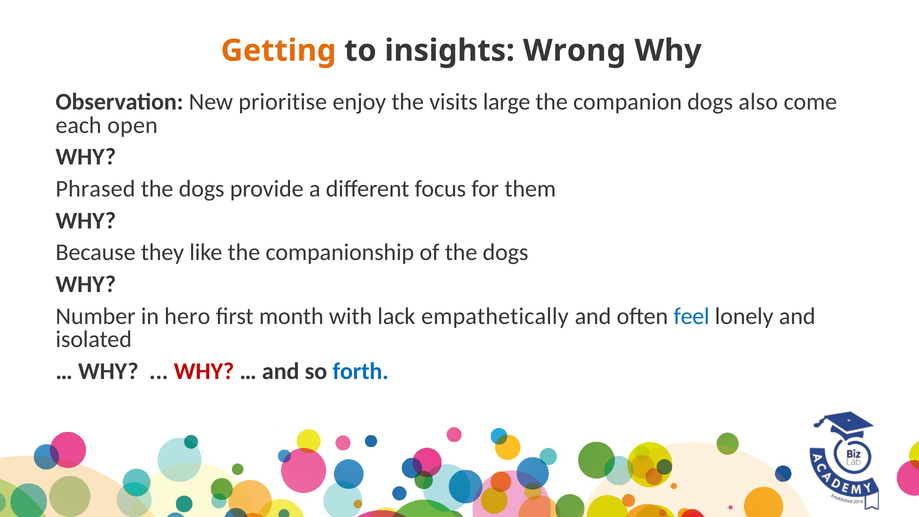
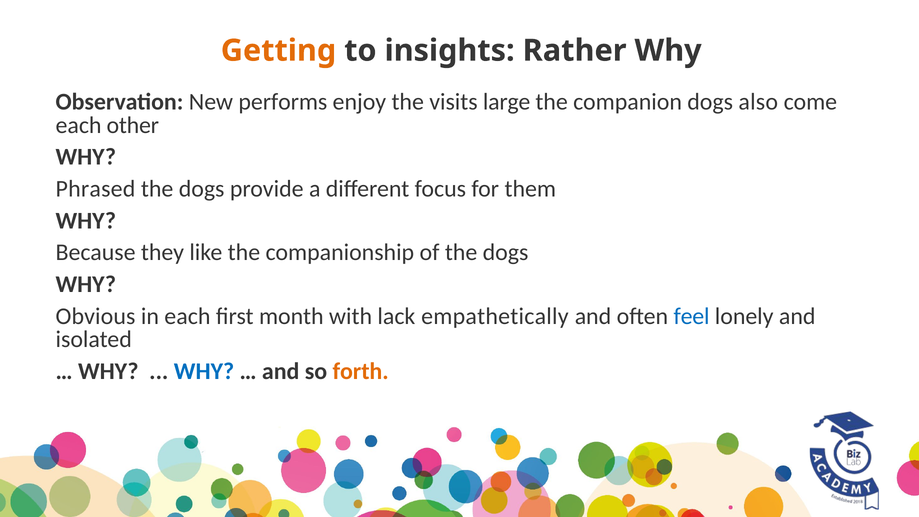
Wrong: Wrong -> Rather (575, 51)
prioritise: prioritise -> performs (283, 102)
open: open -> other (133, 125)
Number: Number -> Obvious (96, 316)
in hero: hero -> each (187, 316)
WHY colour: red -> blue (204, 371)
forth colour: blue -> orange (361, 371)
